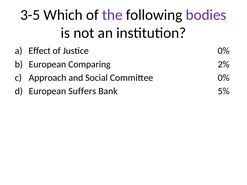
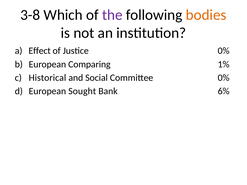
3-5: 3-5 -> 3-8 (30, 15)
bodies colour: purple -> orange (206, 15)
2%: 2% -> 1% (224, 64)
Approach: Approach -> Historical (47, 78)
Suffers: Suffers -> Sought (82, 91)
5%: 5% -> 6% (224, 91)
